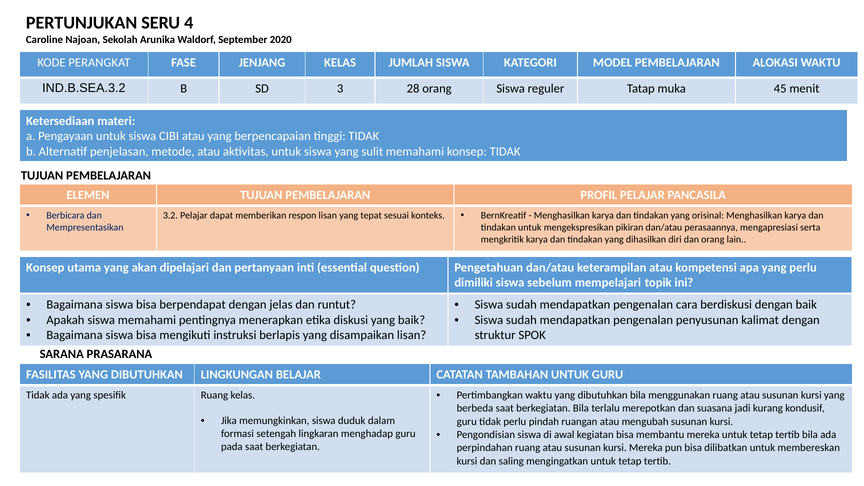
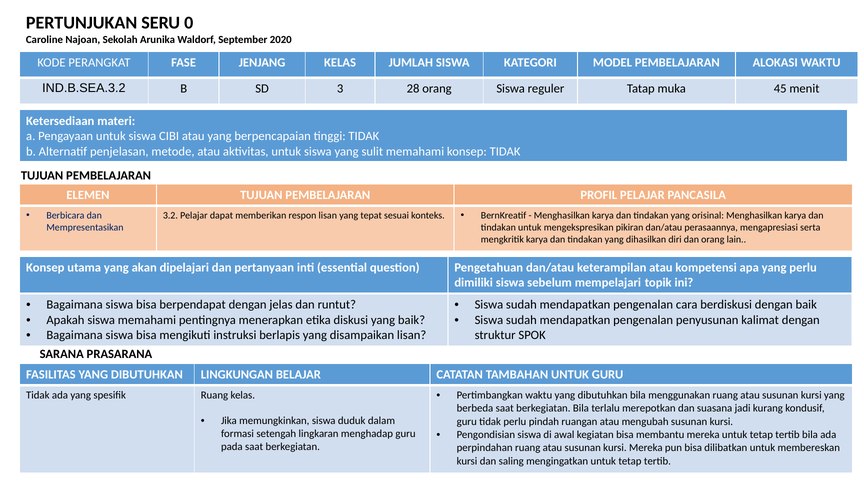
4: 4 -> 0 (189, 23)
